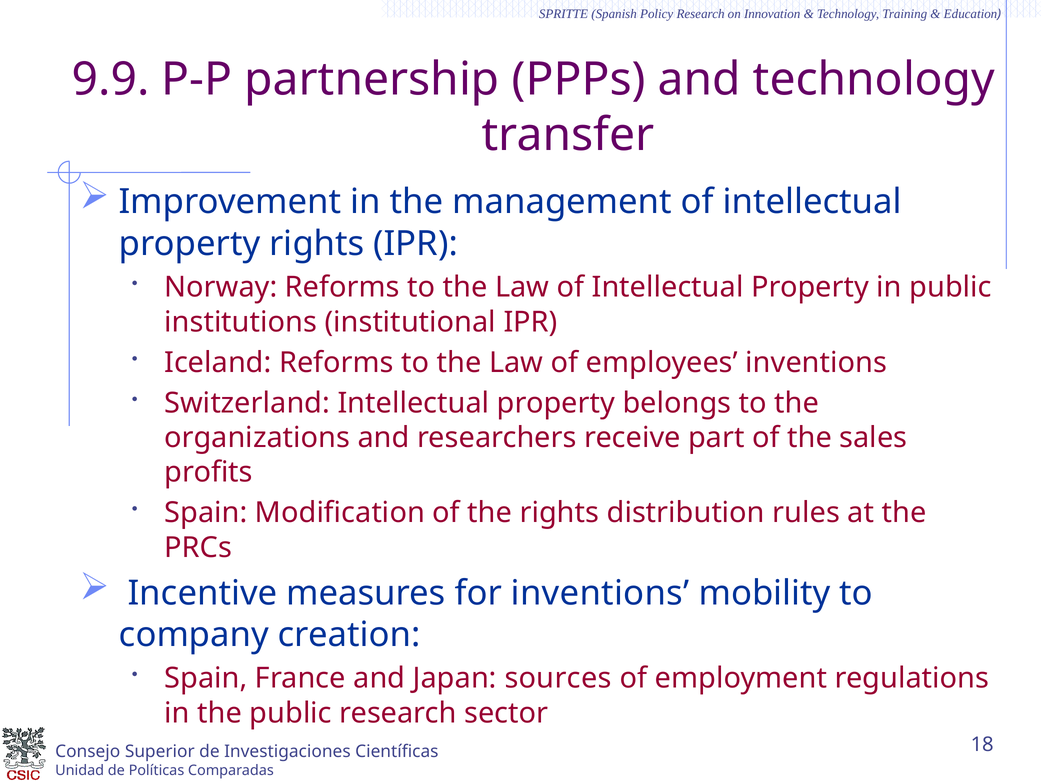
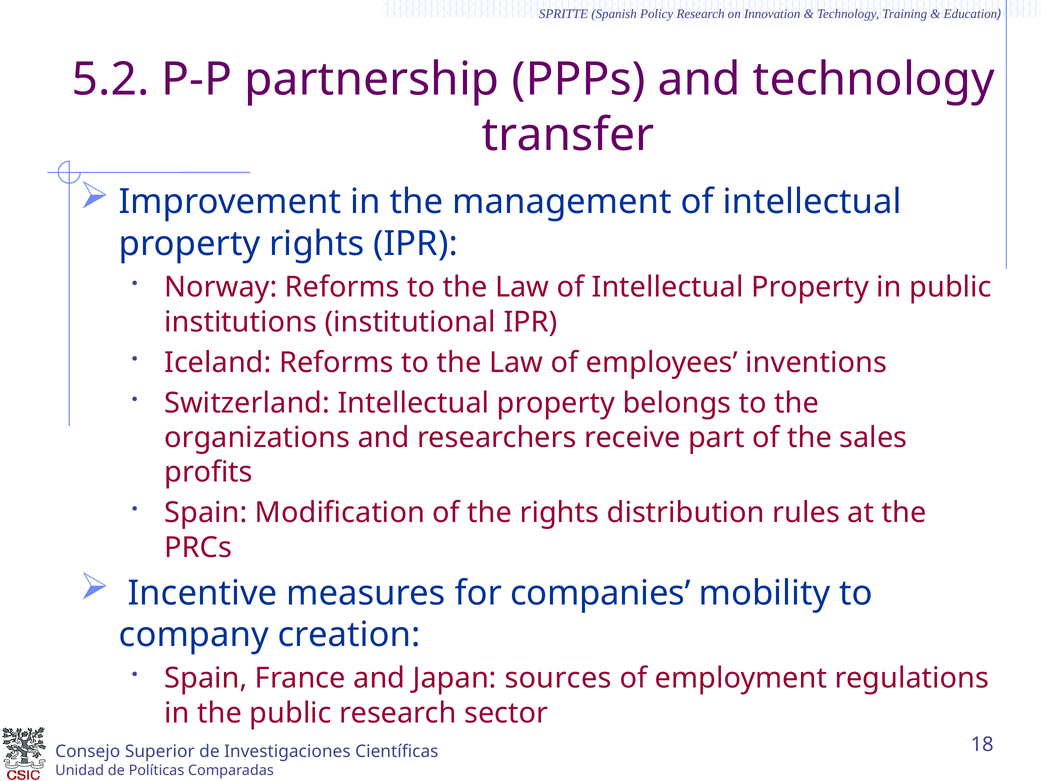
9.9: 9.9 -> 5.2 (111, 79)
for inventions: inventions -> companies (600, 593)
